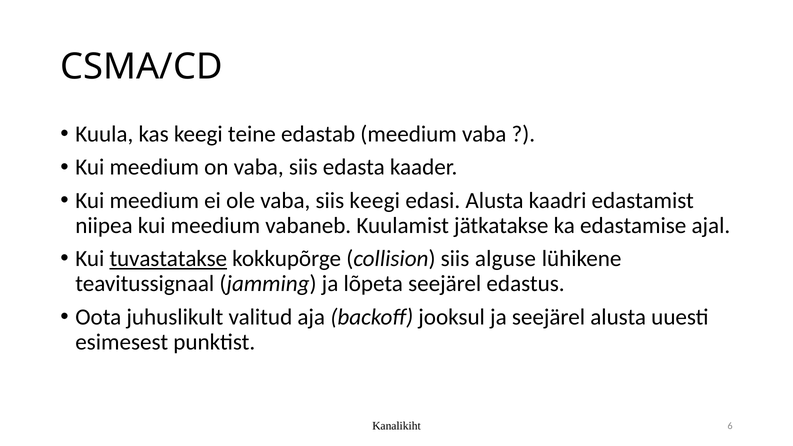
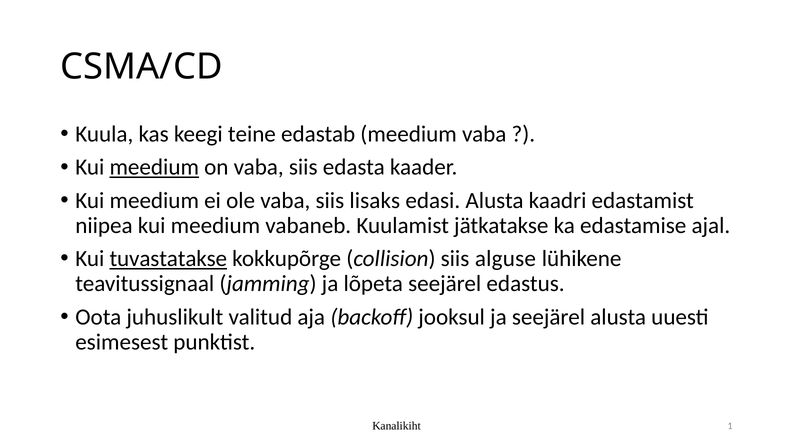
meedium underline: none -> present (154, 167)
siis keegi: keegi -> lisaks (375, 201)
6: 6 -> 1 (730, 426)
